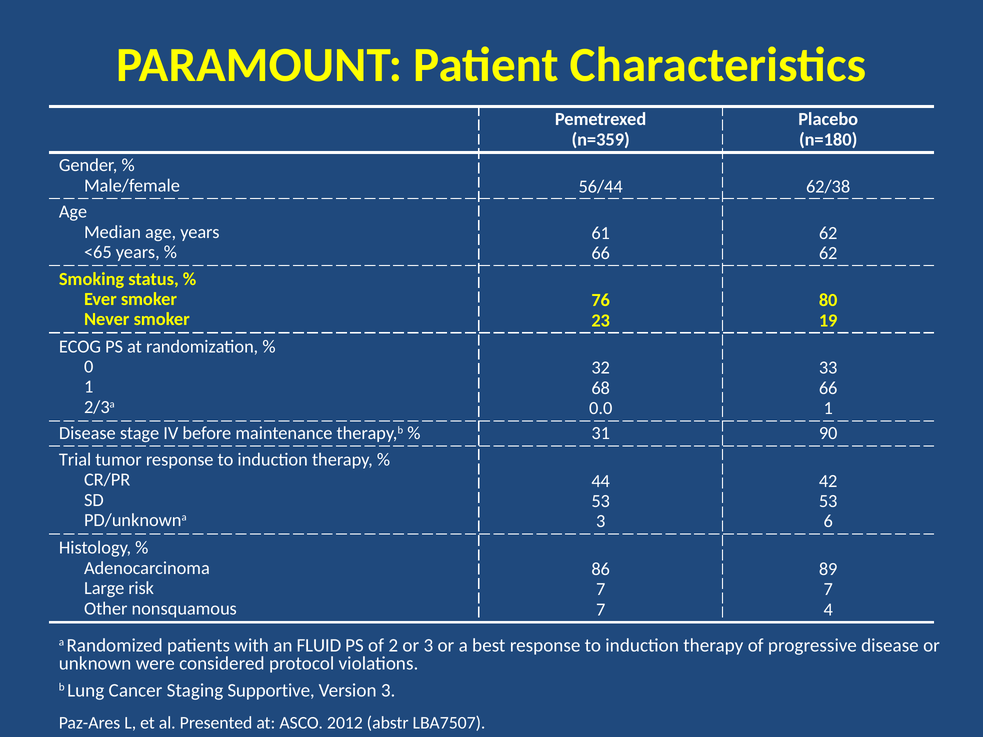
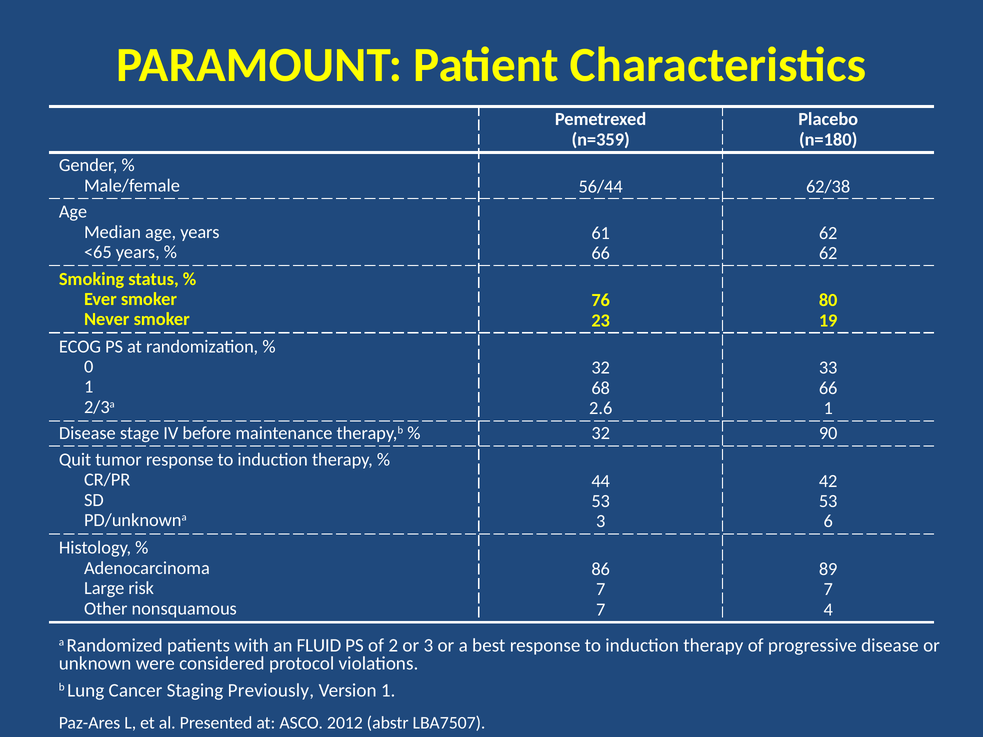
0.0: 0.0 -> 2.6 (601, 408)
31: 31 -> 32 (601, 434)
Trial: Trial -> Quit (75, 460)
Supportive: Supportive -> Previously (271, 690)
Version 3: 3 -> 1 (388, 690)
